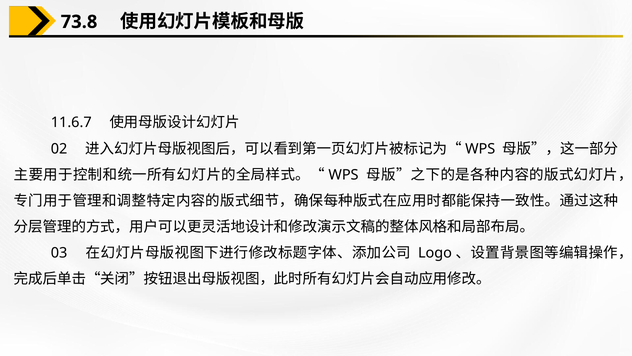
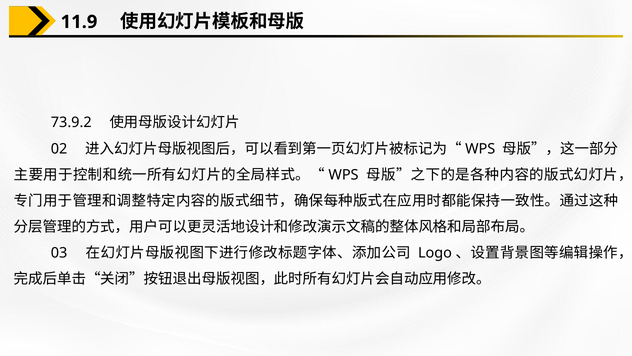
73.8: 73.8 -> 11.9 (79, 22)
11.6.7: 11.6.7 -> 73.9.2 (71, 122)
